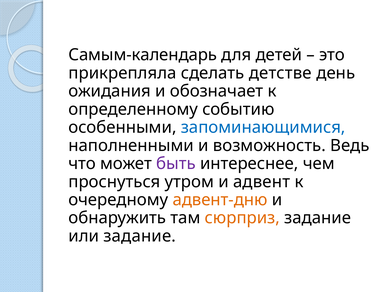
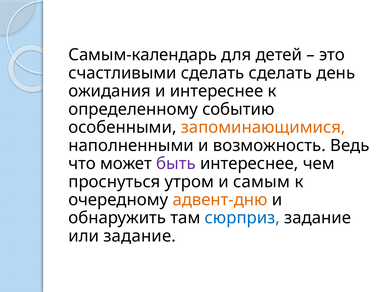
прикрепляла: прикрепляла -> счастливыми (122, 73)
сделать детстве: детстве -> сделать (280, 73)
и обозначает: обозначает -> интереснее (217, 91)
запоминающимися colour: blue -> orange (263, 127)
адвент: адвент -> самым (262, 182)
сюрприз colour: orange -> blue (242, 218)
